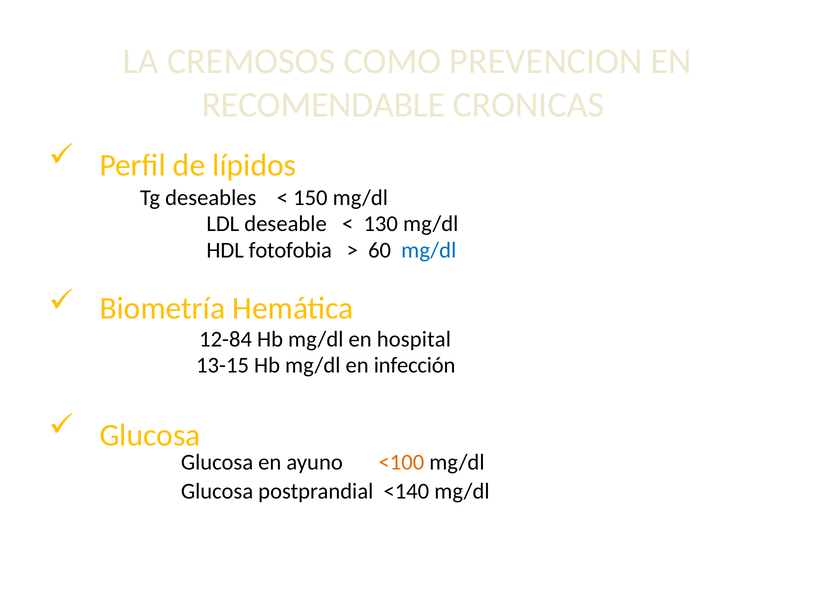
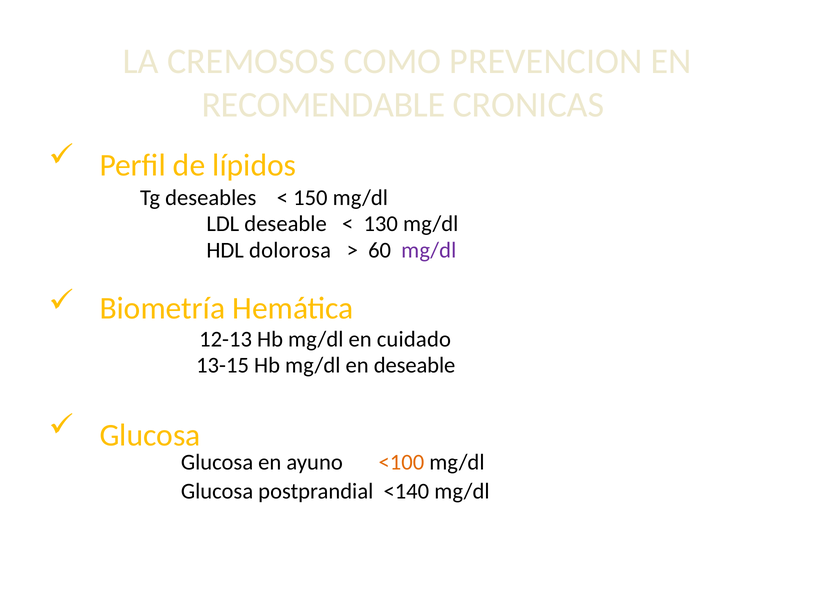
fotofobia: fotofobia -> dolorosa (290, 250)
mg/dl colour: blue -> purple (429, 250)
12-84: 12-84 -> 12-13 (226, 339)
hospital: hospital -> cuidado (414, 339)
en infección: infección -> deseable (415, 365)
